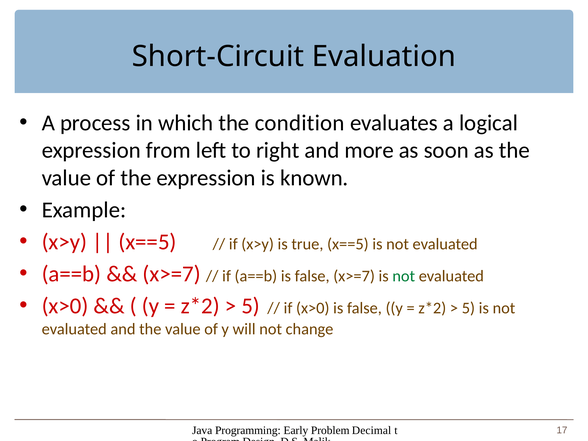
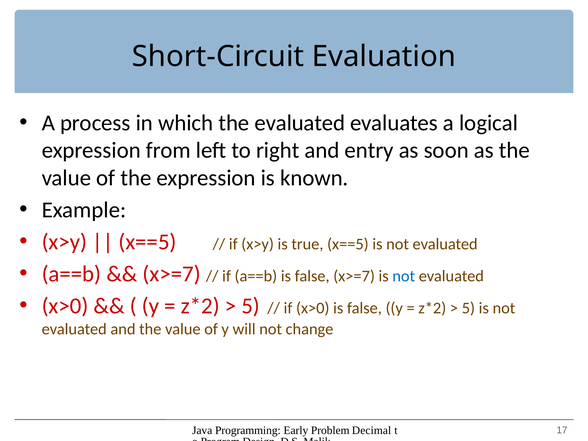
the condition: condition -> evaluated (300, 123)
more: more -> entry (369, 150)
not colour: green -> blue (404, 276)
